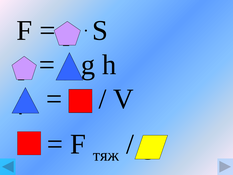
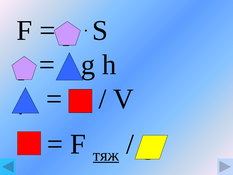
тяж underline: none -> present (106, 155)
